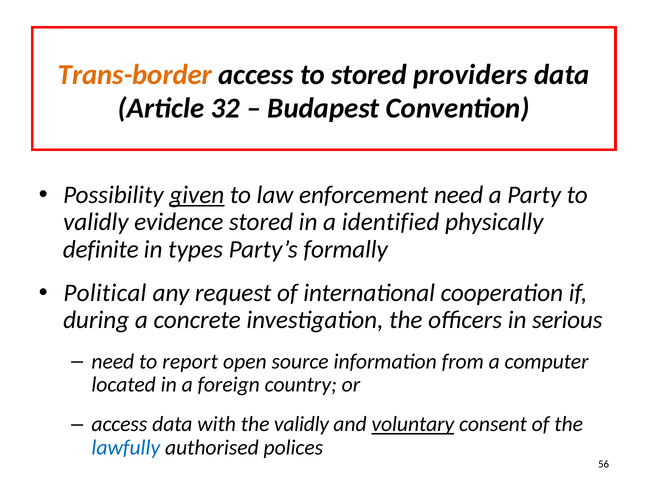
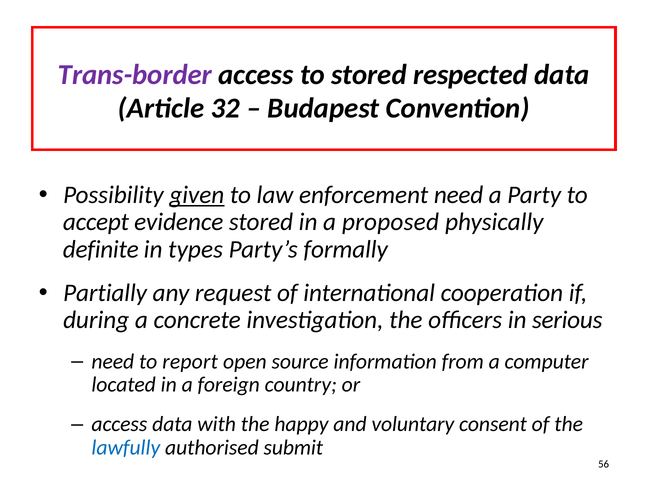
Trans-border colour: orange -> purple (135, 75)
providers: providers -> respected (471, 75)
validly: validly -> accept (96, 222)
identified: identified -> proposed (390, 222)
Political: Political -> Partially (105, 293)
the validly: validly -> happy (301, 424)
voluntary underline: present -> none (413, 424)
polices: polices -> submit (293, 448)
